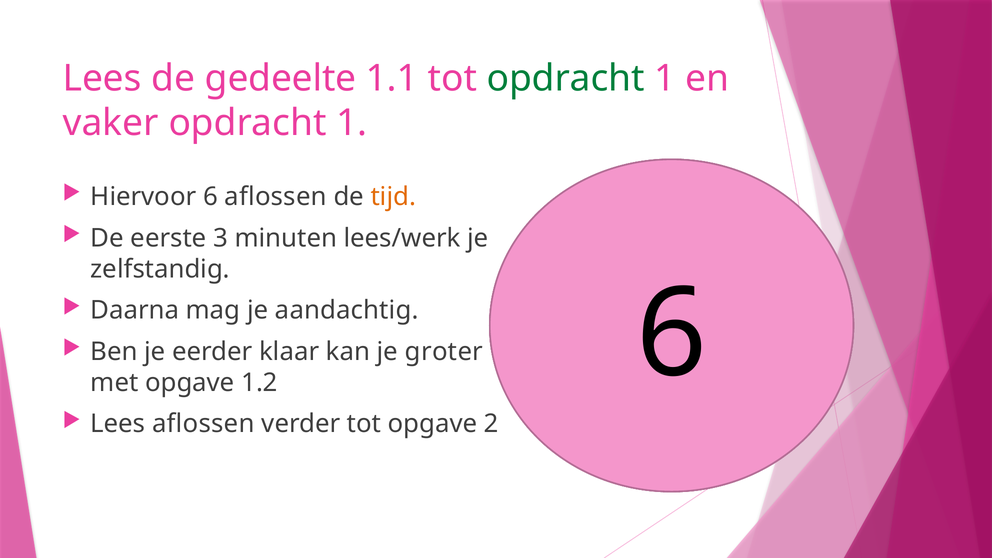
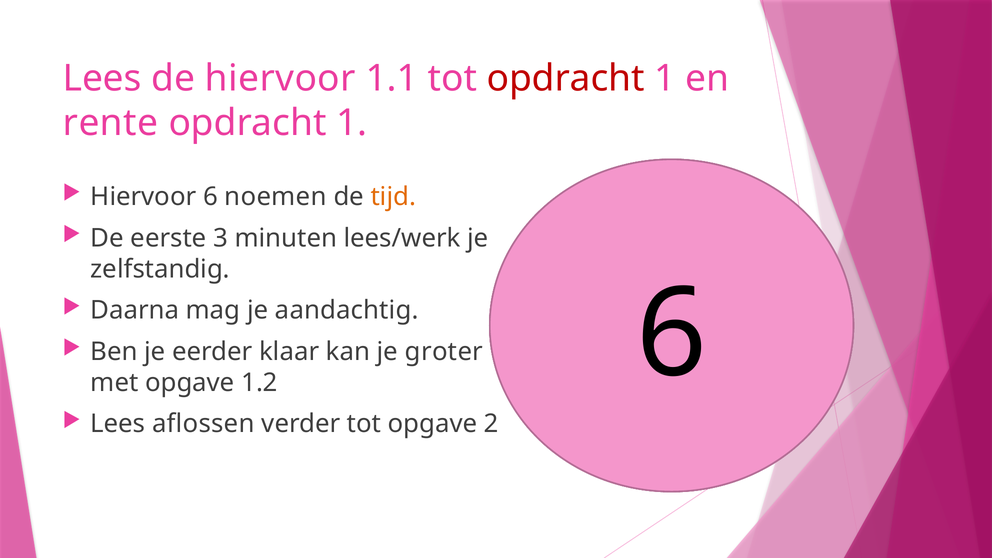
de gedeelte: gedeelte -> hiervoor (280, 78)
opdracht colour: green -> red (566, 78)
vaker: vaker -> rente (111, 123)
6 aflossen: aflossen -> noemen (276, 197)
